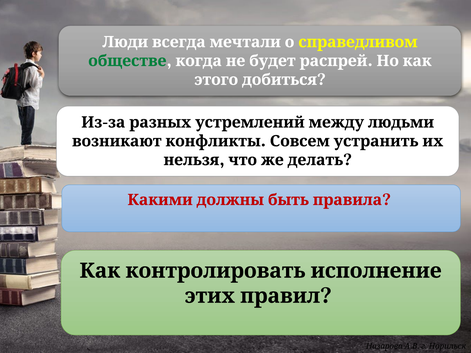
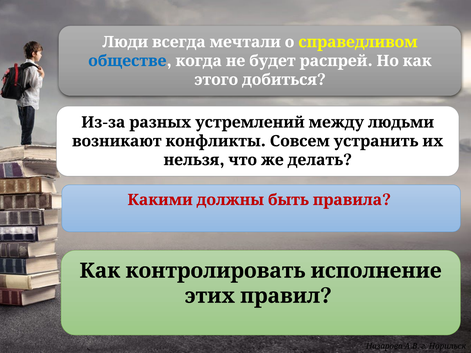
обществе colour: green -> blue (127, 61)
